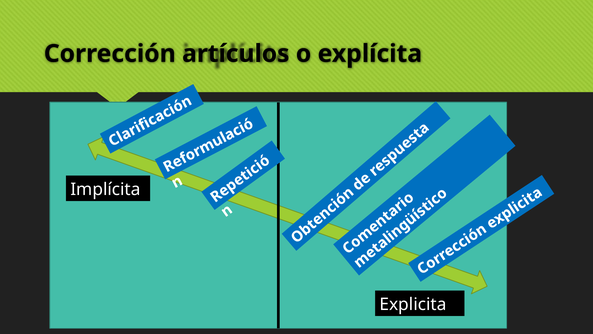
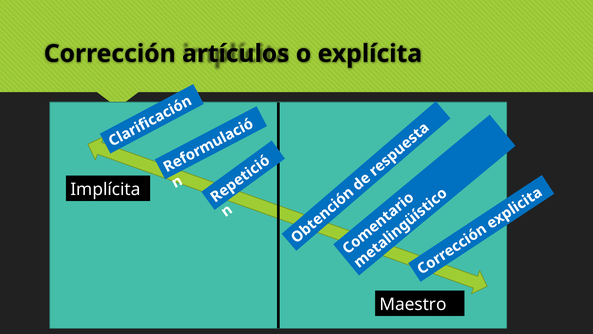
Explicita: Explicita -> Maestro (413, 304)
